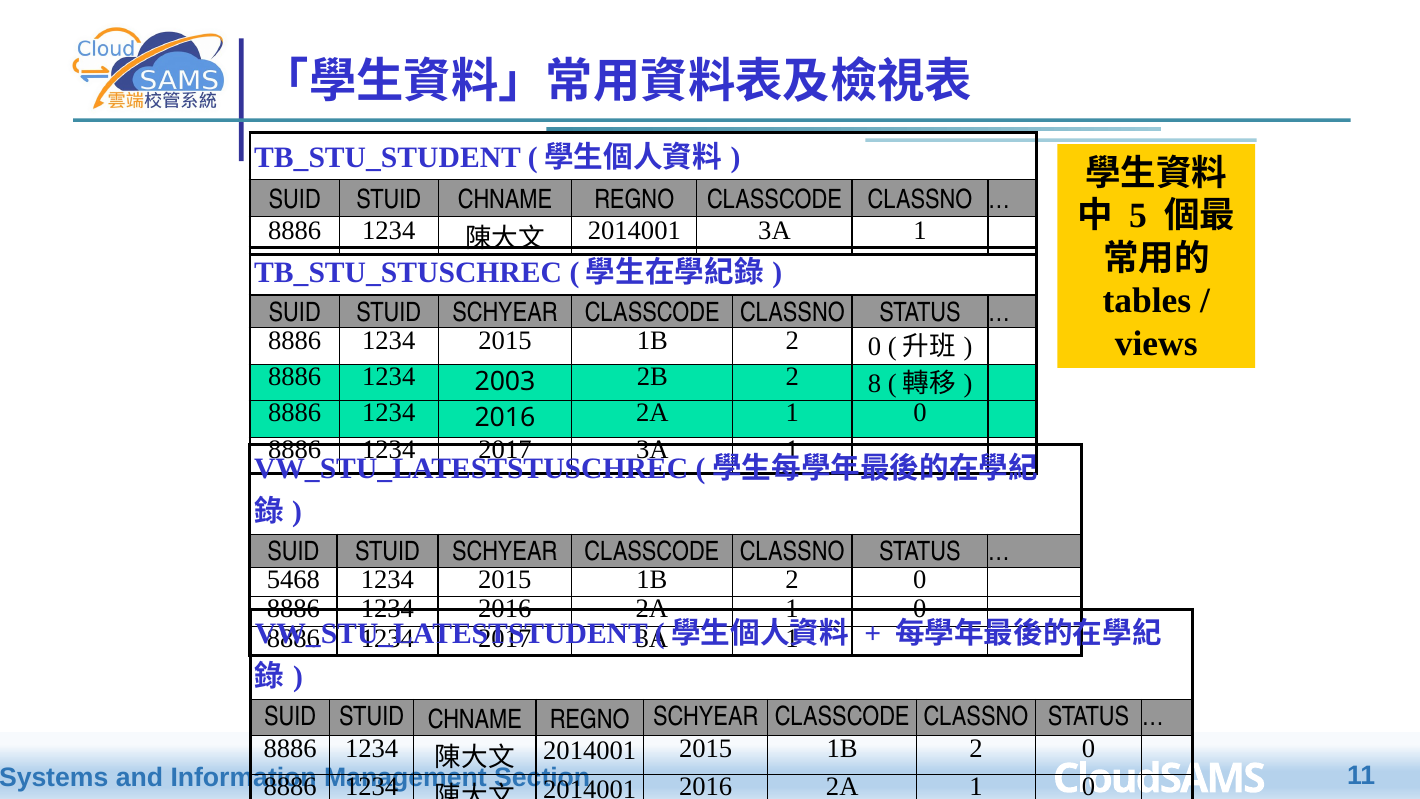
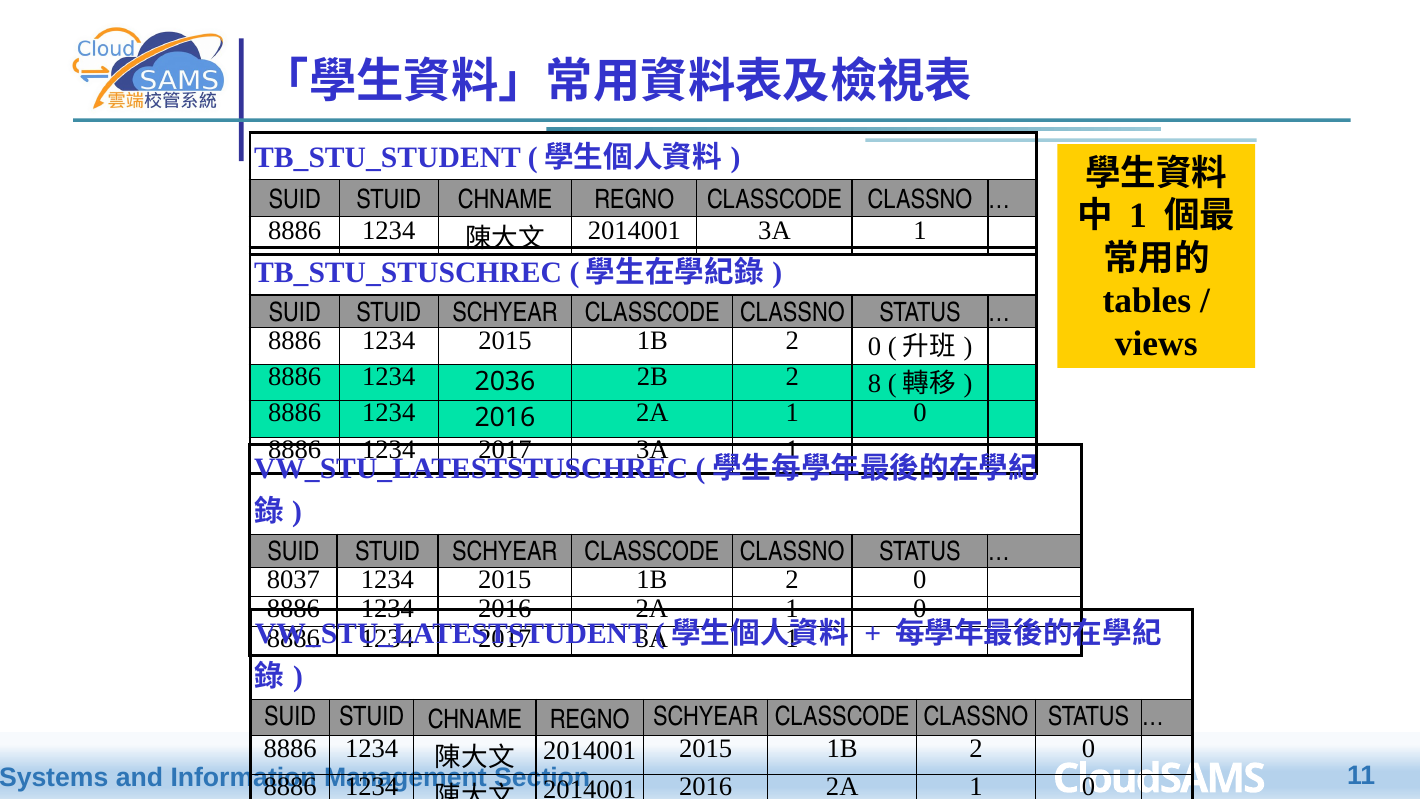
5: 5 -> 1 (1138, 216)
2003: 2003 -> 2036 (505, 381)
5468: 5468 -> 8037 (293, 579)
